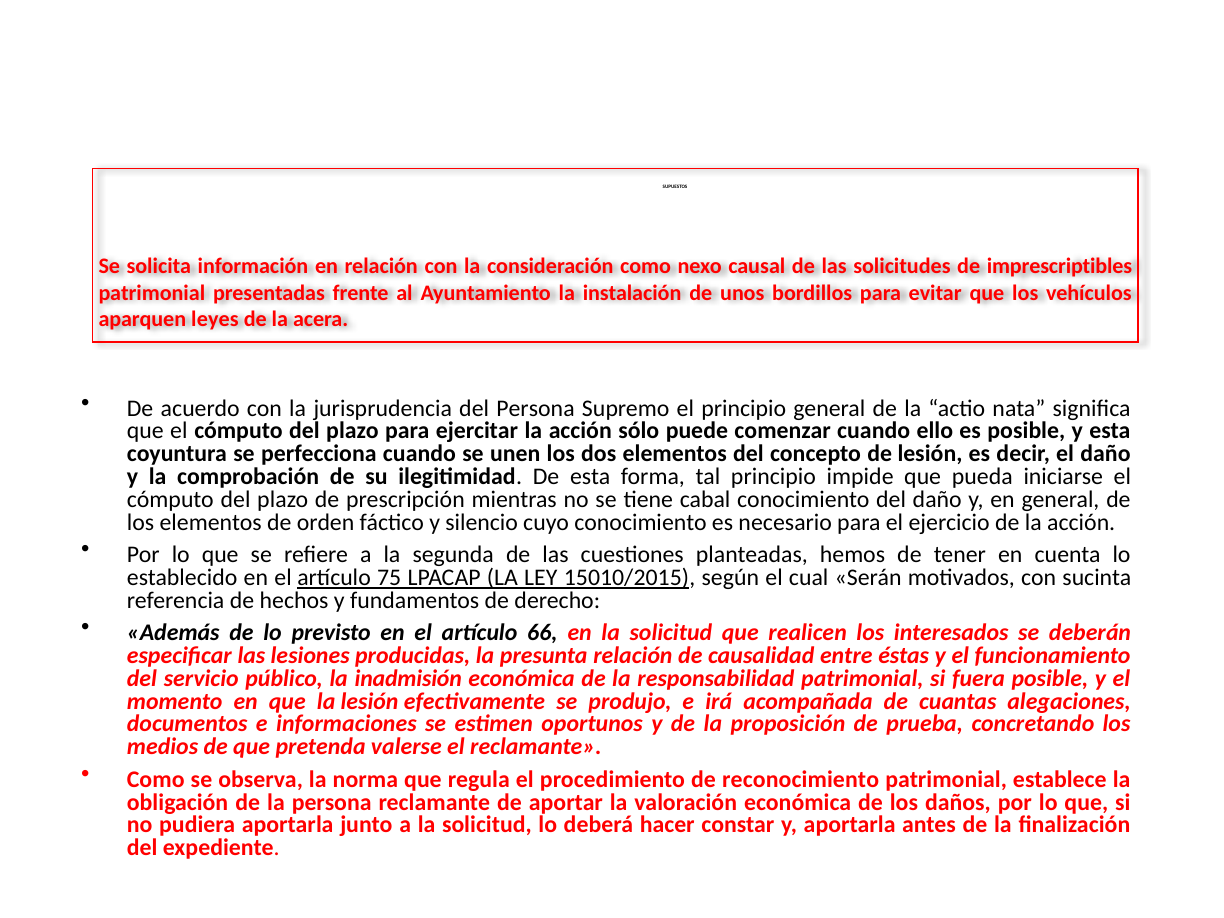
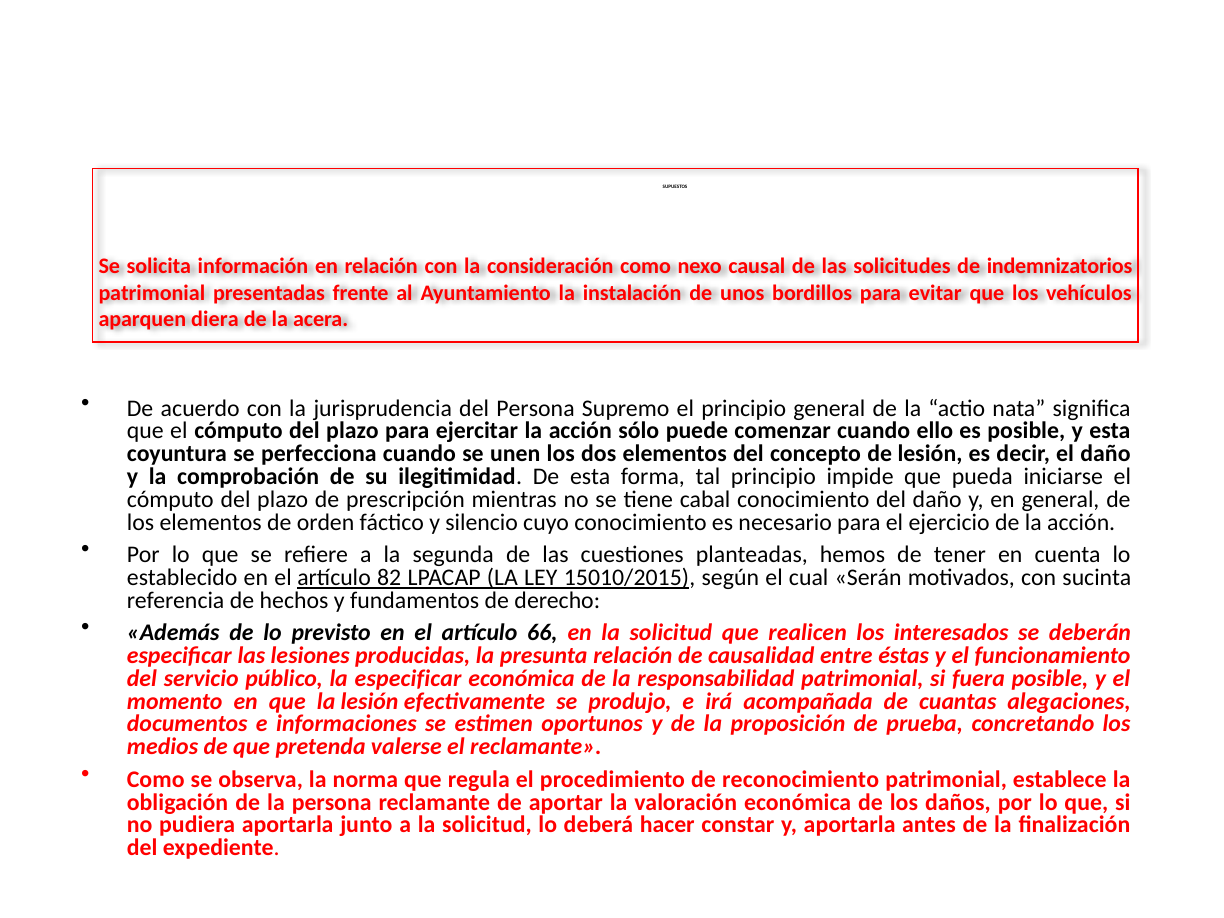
imprescriptibles: imprescriptibles -> indemnizatorios (1060, 266)
leyes: leyes -> diera (215, 319)
75: 75 -> 82 (389, 578)
la inadmisión: inadmisión -> especificar (408, 678)
